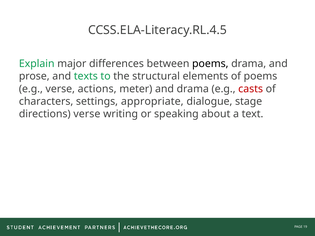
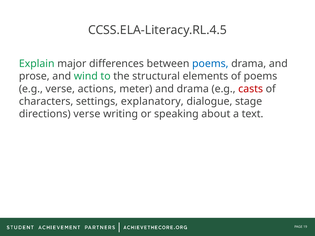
poems colour: black -> blue (210, 64)
texts: texts -> wind (86, 76)
appropriate: appropriate -> explanatory (152, 102)
